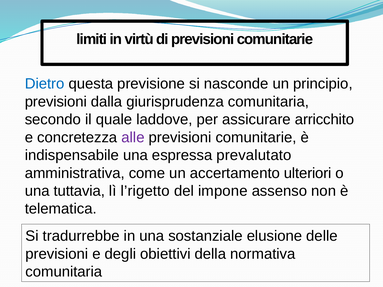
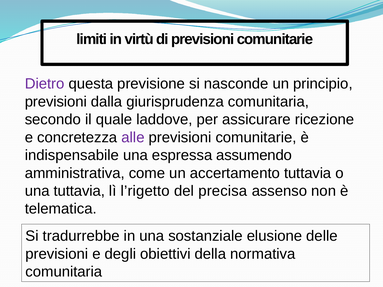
Dietro colour: blue -> purple (45, 84)
arricchito: arricchito -> ricezione (324, 120)
prevalutato: prevalutato -> assumendo (254, 155)
accertamento ulteriori: ulteriori -> tuttavia (308, 173)
impone: impone -> precisa (223, 191)
